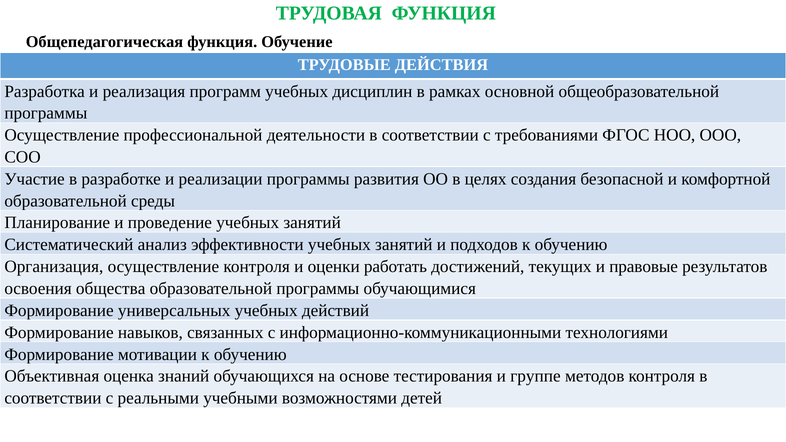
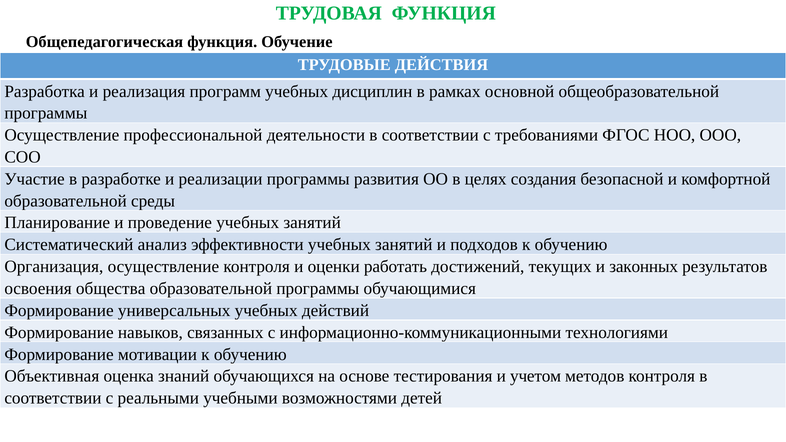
правовые: правовые -> законных (644, 267)
группе: группе -> учетом (536, 376)
